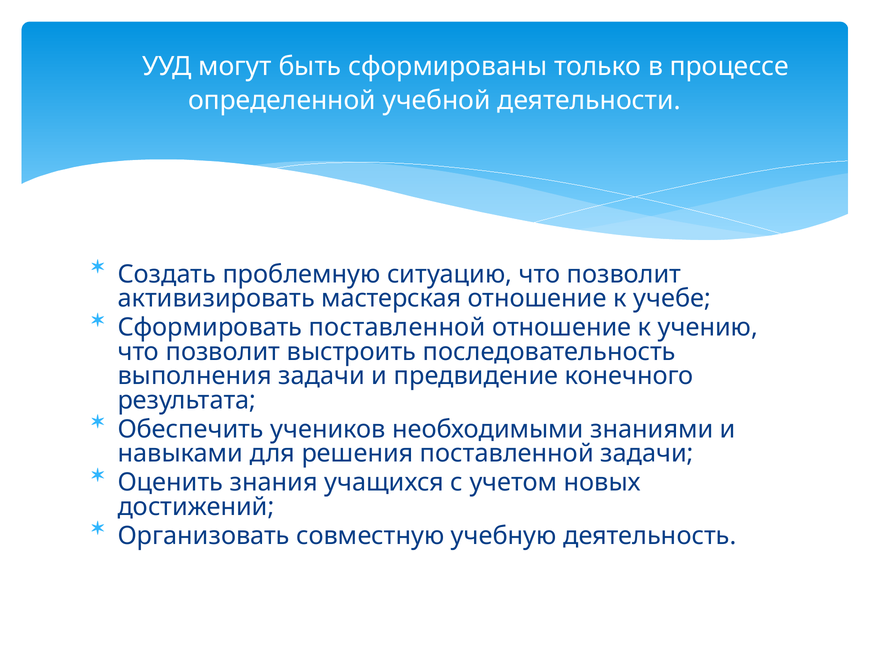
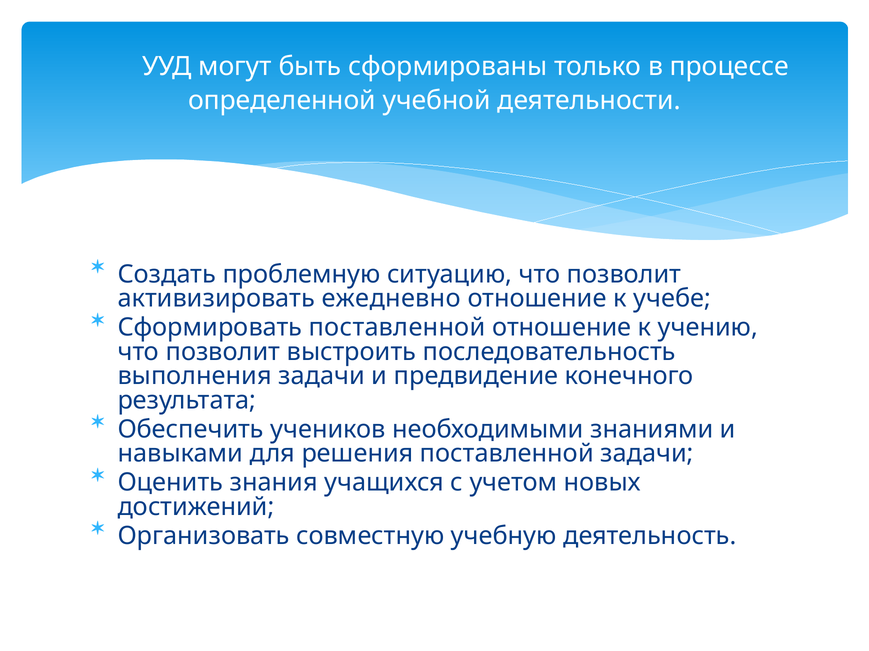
мастерская: мастерская -> ежедневно (391, 299)
